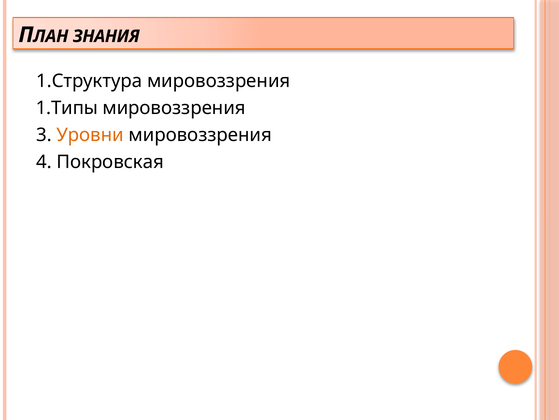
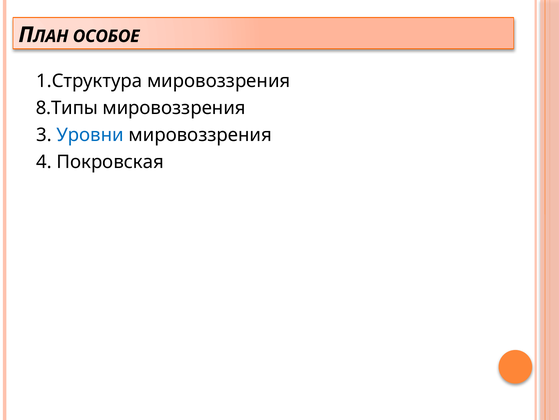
ЗНАНИЯ: ЗНАНИЯ -> ОСОБОЕ (106, 36)
1.Типы: 1.Типы -> 8.Типы (67, 108)
Уровни colour: orange -> blue (90, 135)
